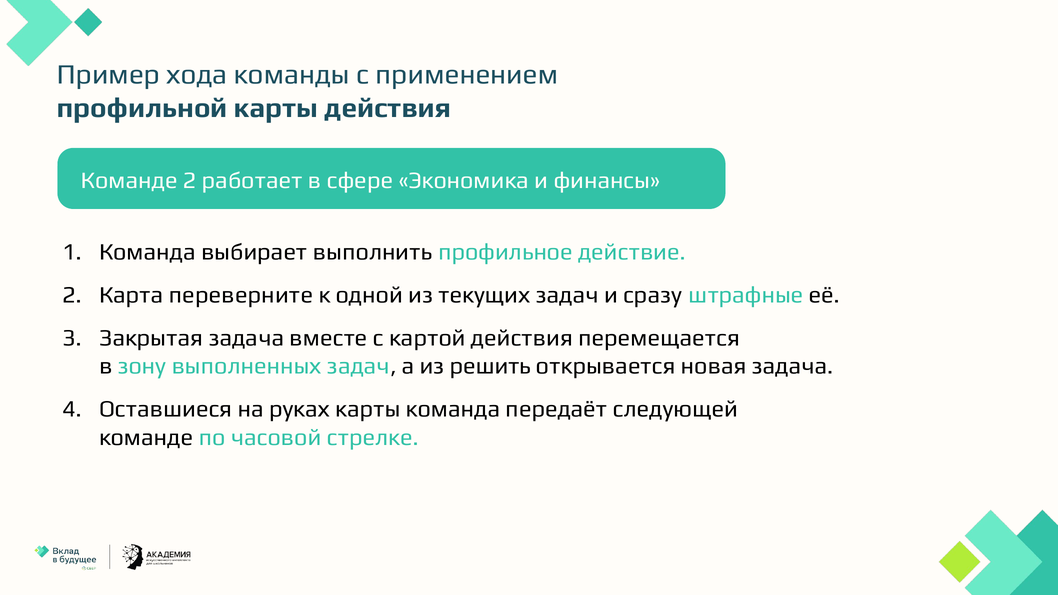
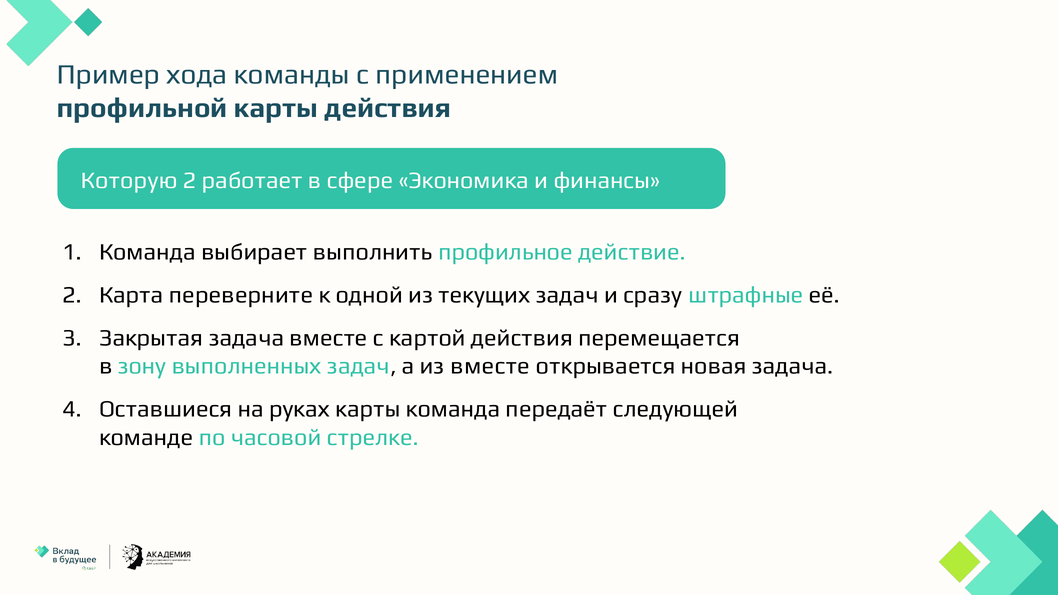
Команде: Команде -> Которую (129, 180)
из решить: решить -> вместе (490, 366)
